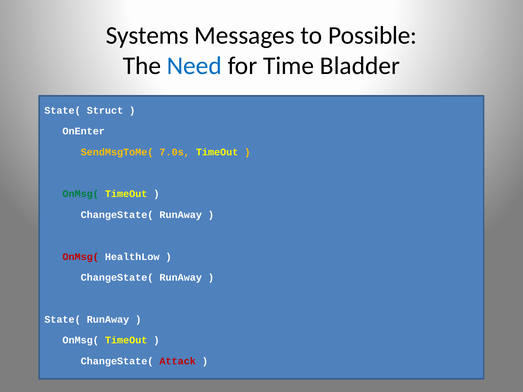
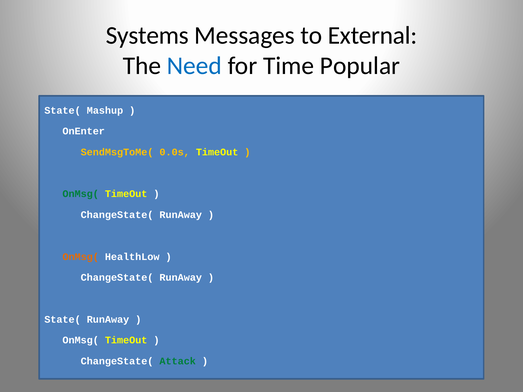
Possible: Possible -> External (373, 35)
Bladder: Bladder -> Popular (360, 66)
Struct: Struct -> Mashup (105, 110)
7.0s: 7.0s -> 0.0s (175, 152)
OnMsg( colour: red -> orange (81, 257)
Attack colour: red -> green (178, 361)
